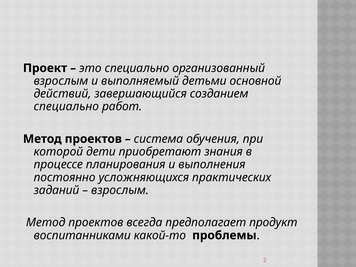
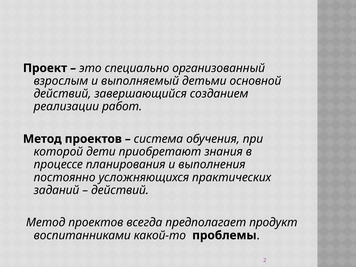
специально: специально -> реализации (66, 107)
взрослым: взрослым -> действий (120, 190)
